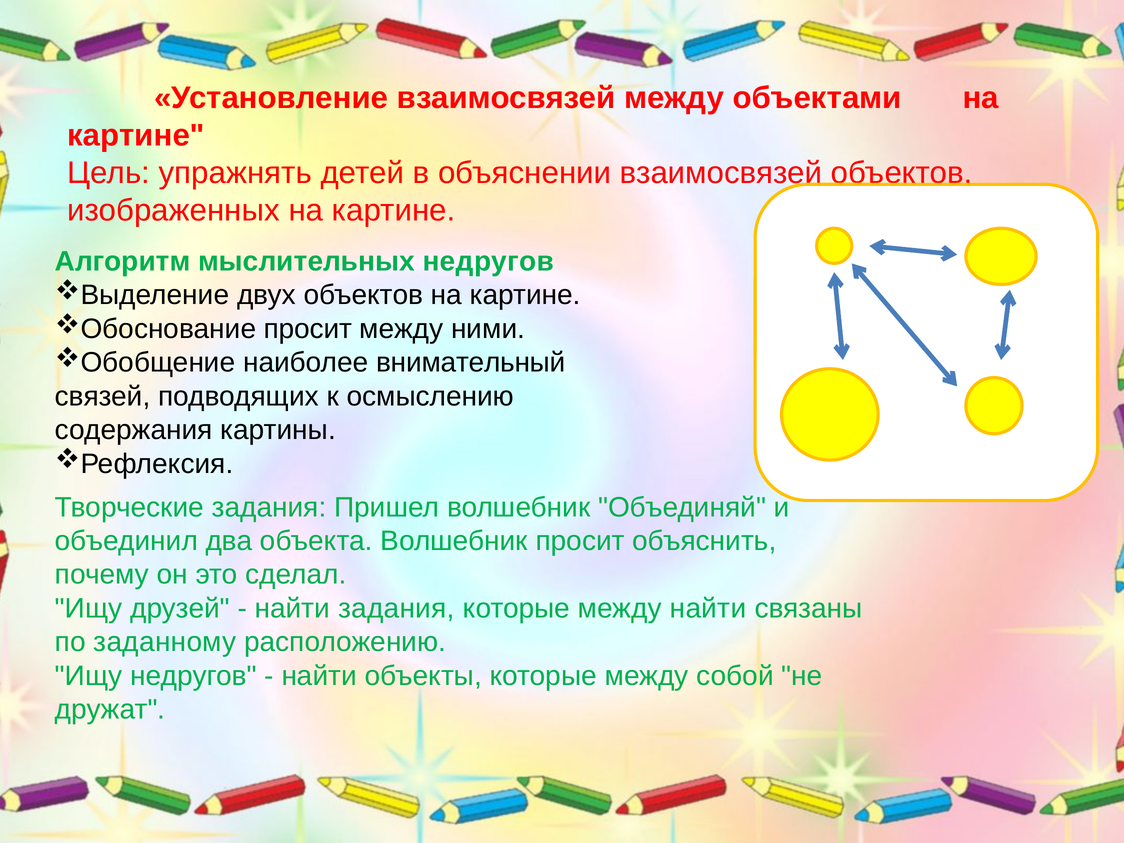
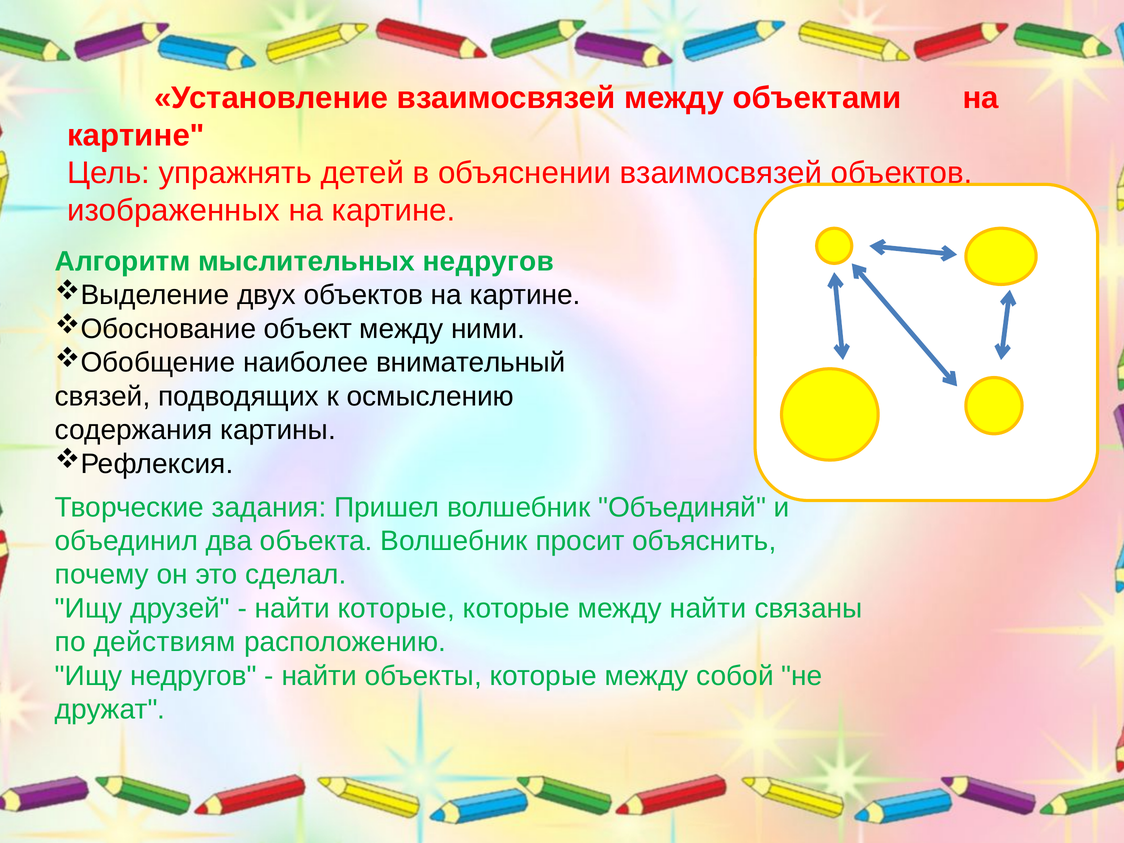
просит: просит -> объект (308, 329)
найти задания: задания -> которые (396, 608)
заданному: заданному -> действиям (165, 642)
